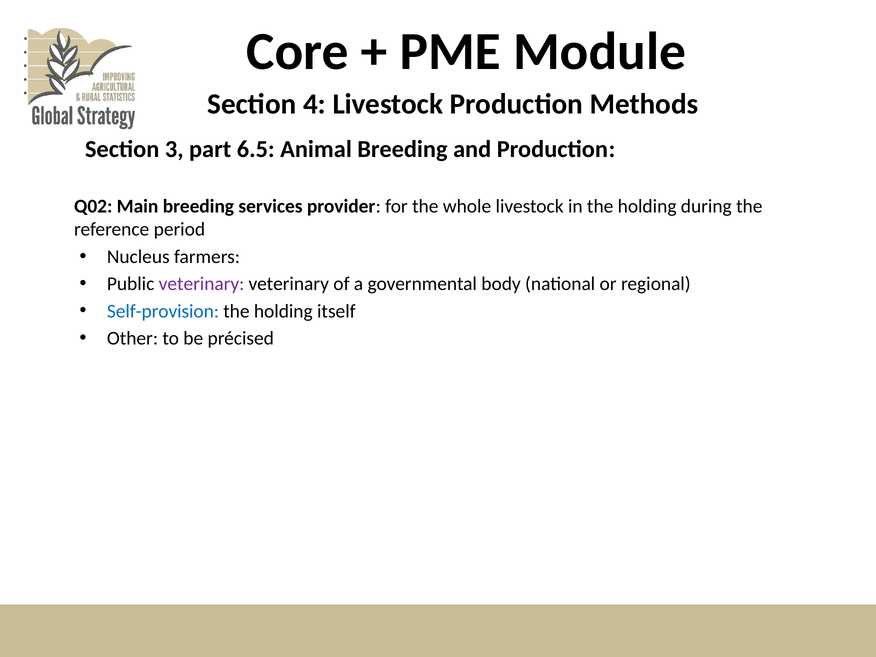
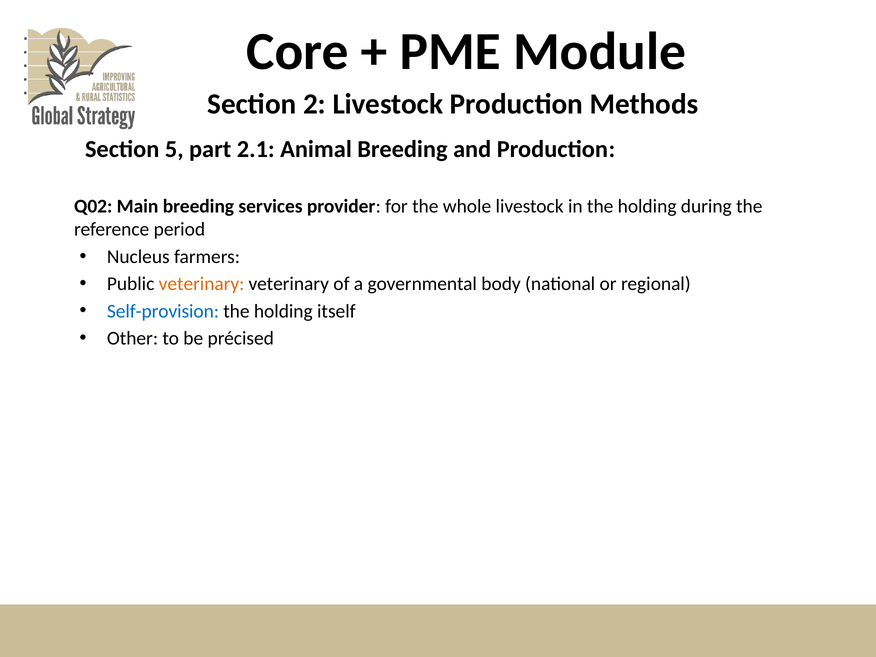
4: 4 -> 2 (315, 104)
3: 3 -> 5 (174, 149)
6.5: 6.5 -> 2.1 (256, 149)
veterinary colour: purple -> orange (202, 284)
